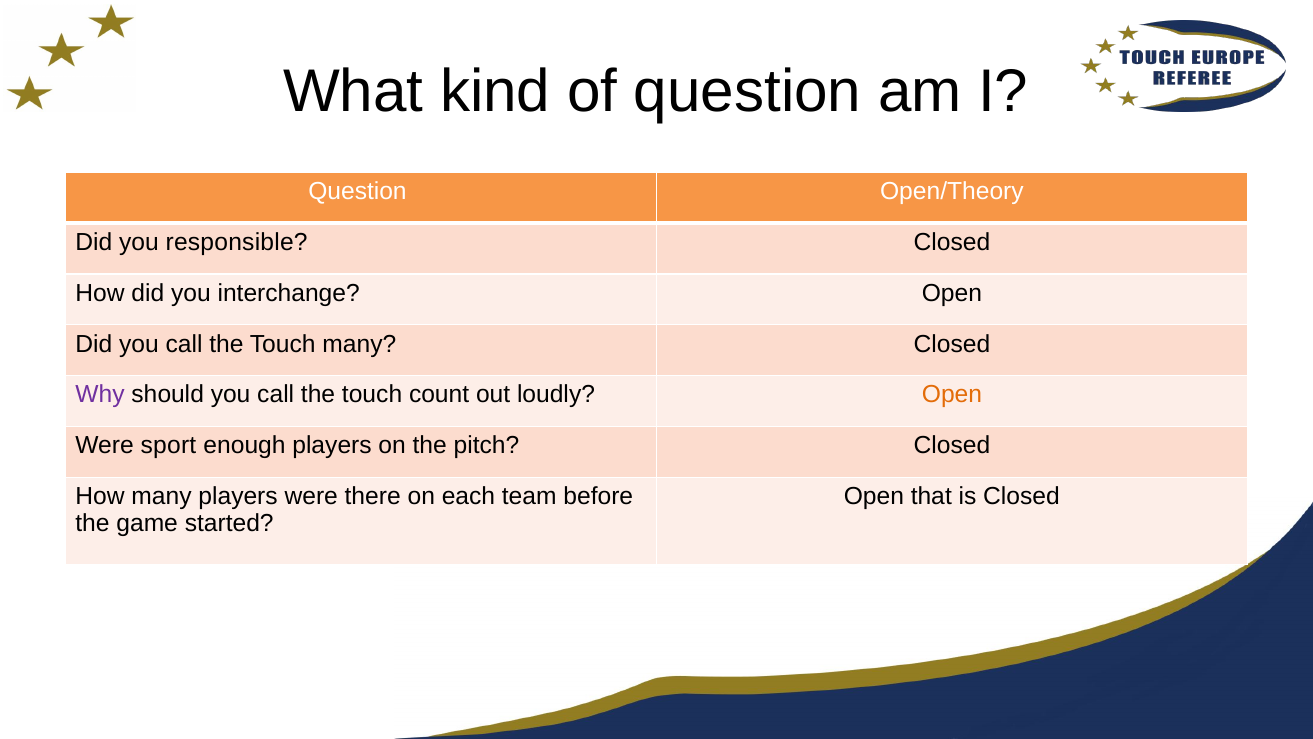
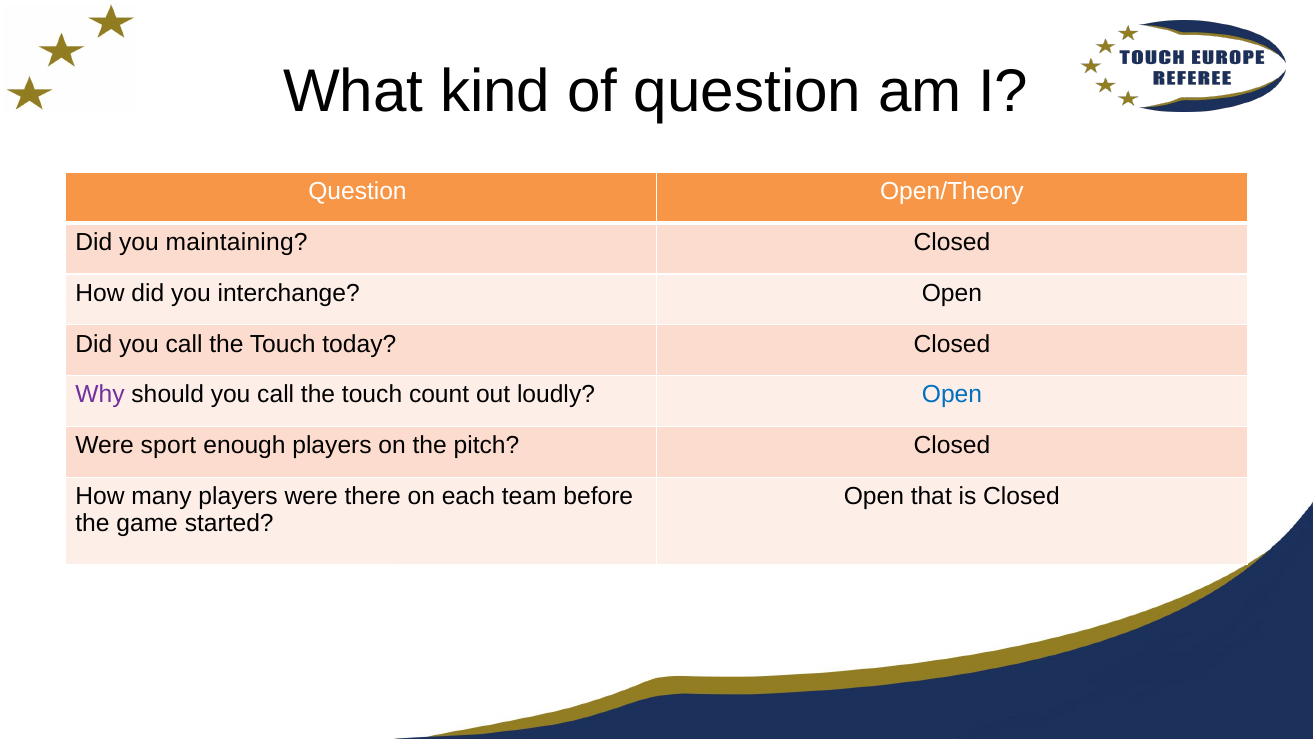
responsible: responsible -> maintaining (237, 242)
Touch many: many -> today (359, 344)
Open colour: orange -> blue (952, 394)
